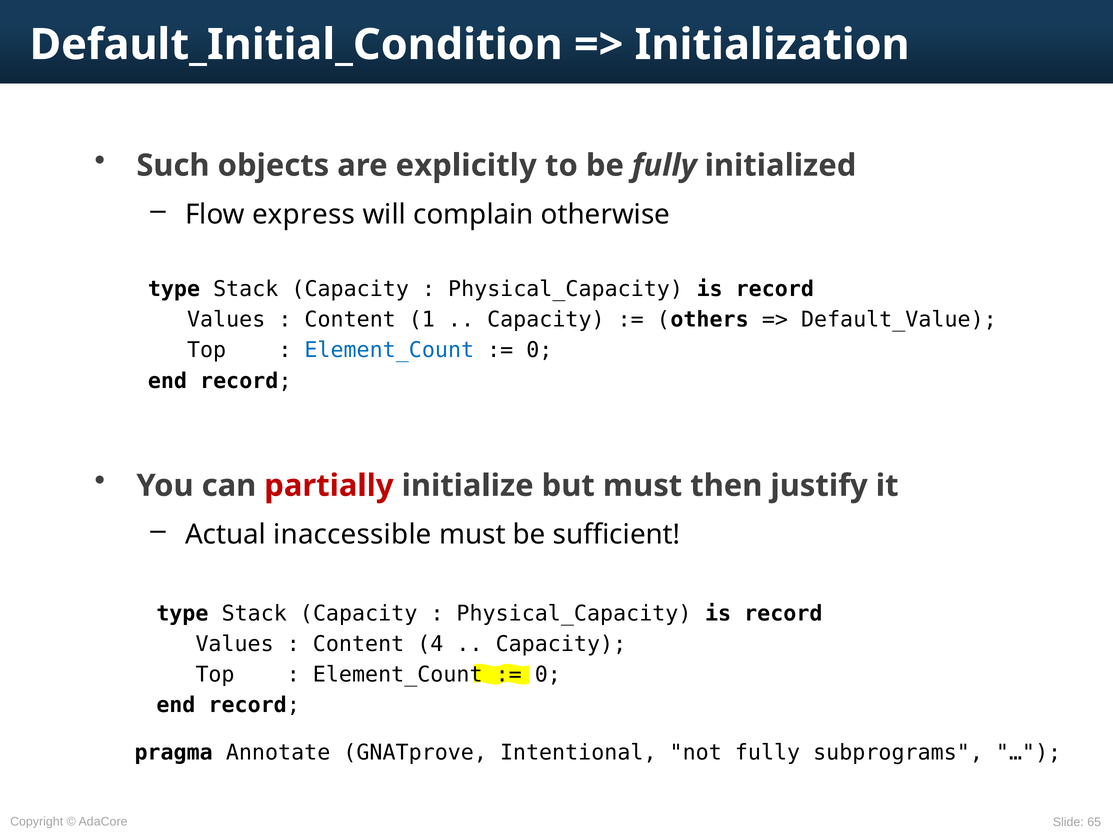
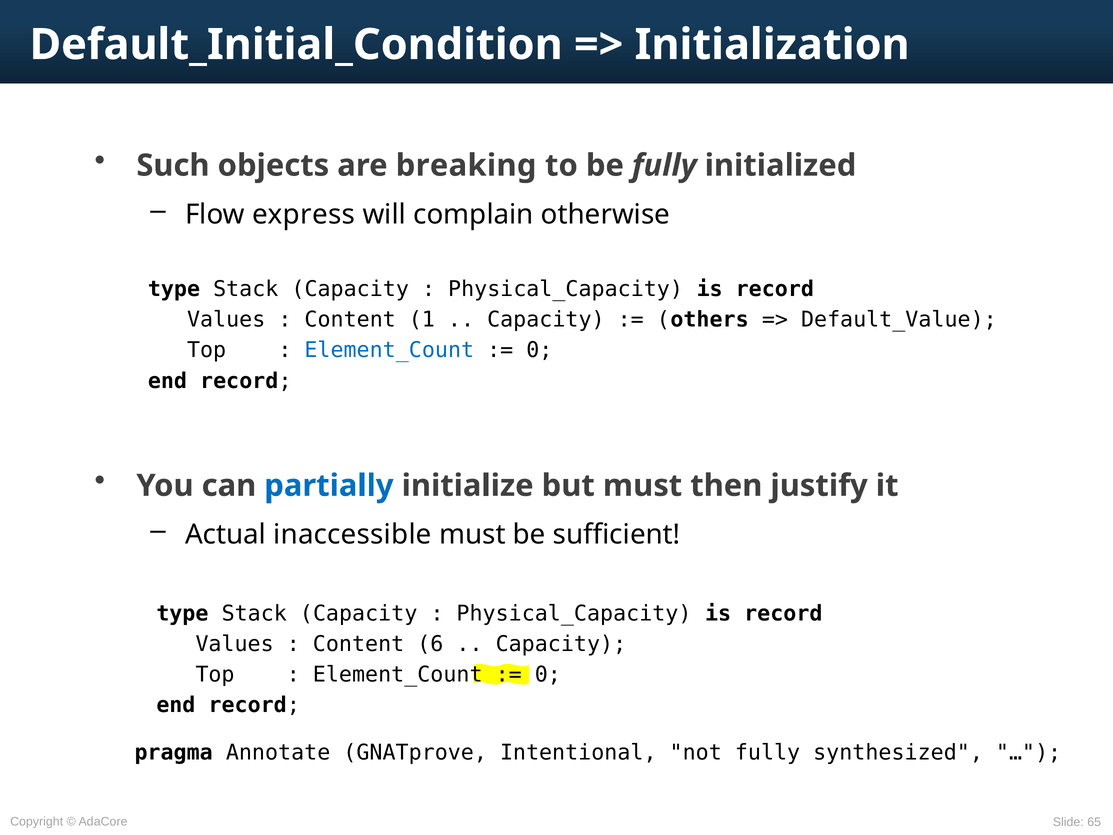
explicitly: explicitly -> breaking (466, 165)
partially colour: red -> blue (329, 486)
4: 4 -> 6 (430, 644)
subprograms: subprograms -> synthesized (898, 752)
